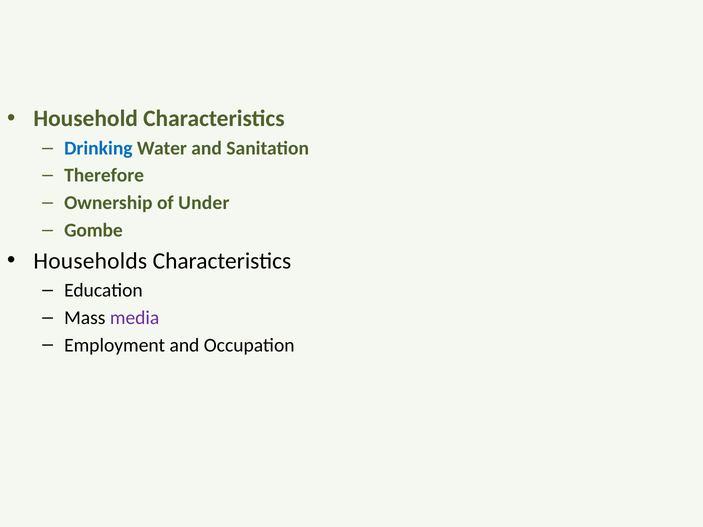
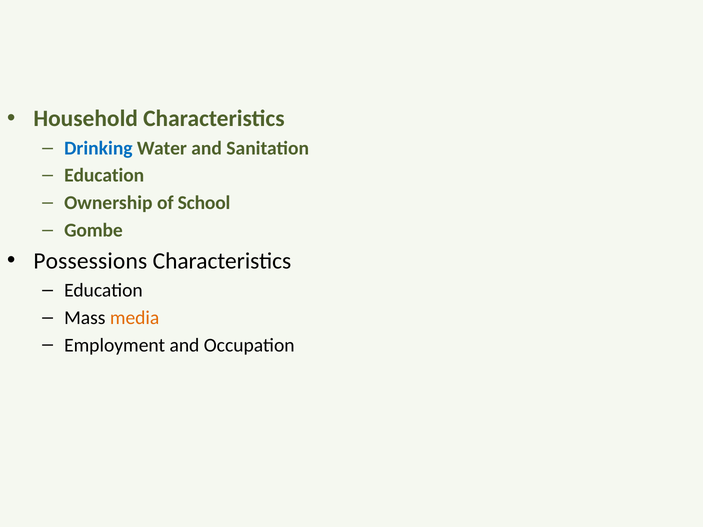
Therefore: Therefore -> Education (104, 176)
Under: Under -> School (204, 203)
Households: Households -> Possessions (90, 261)
media colour: purple -> orange (135, 318)
